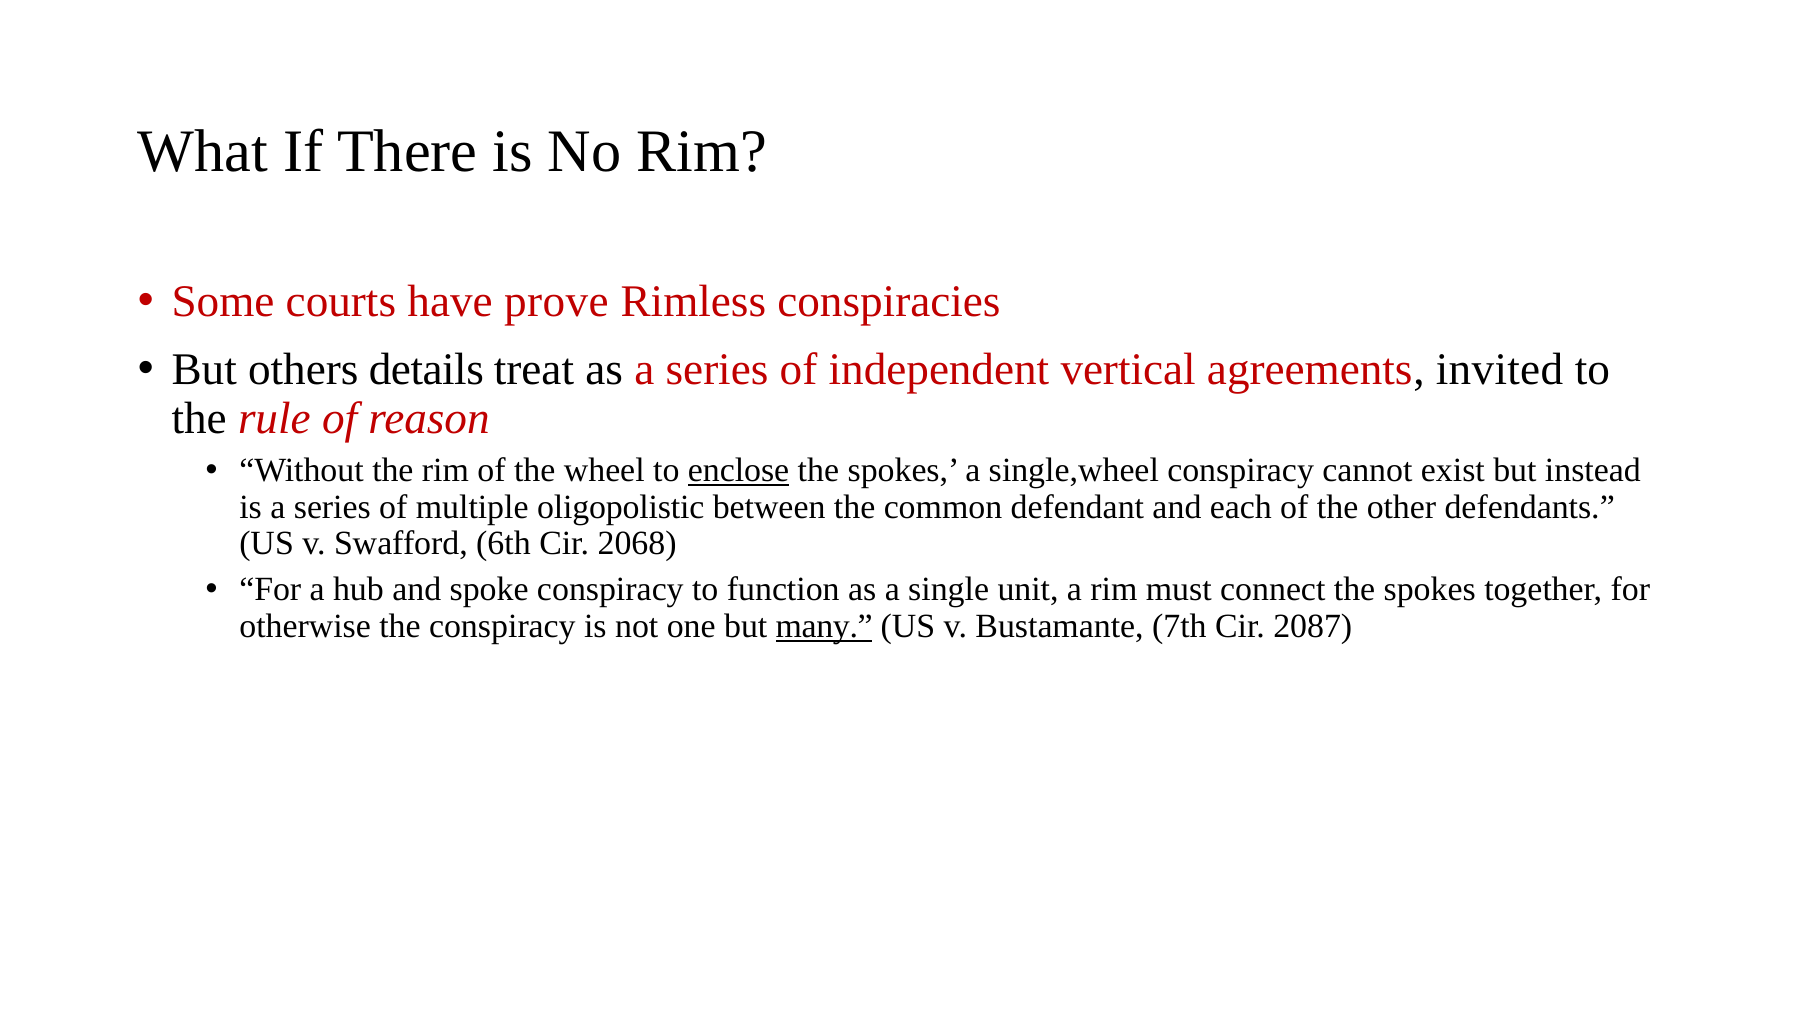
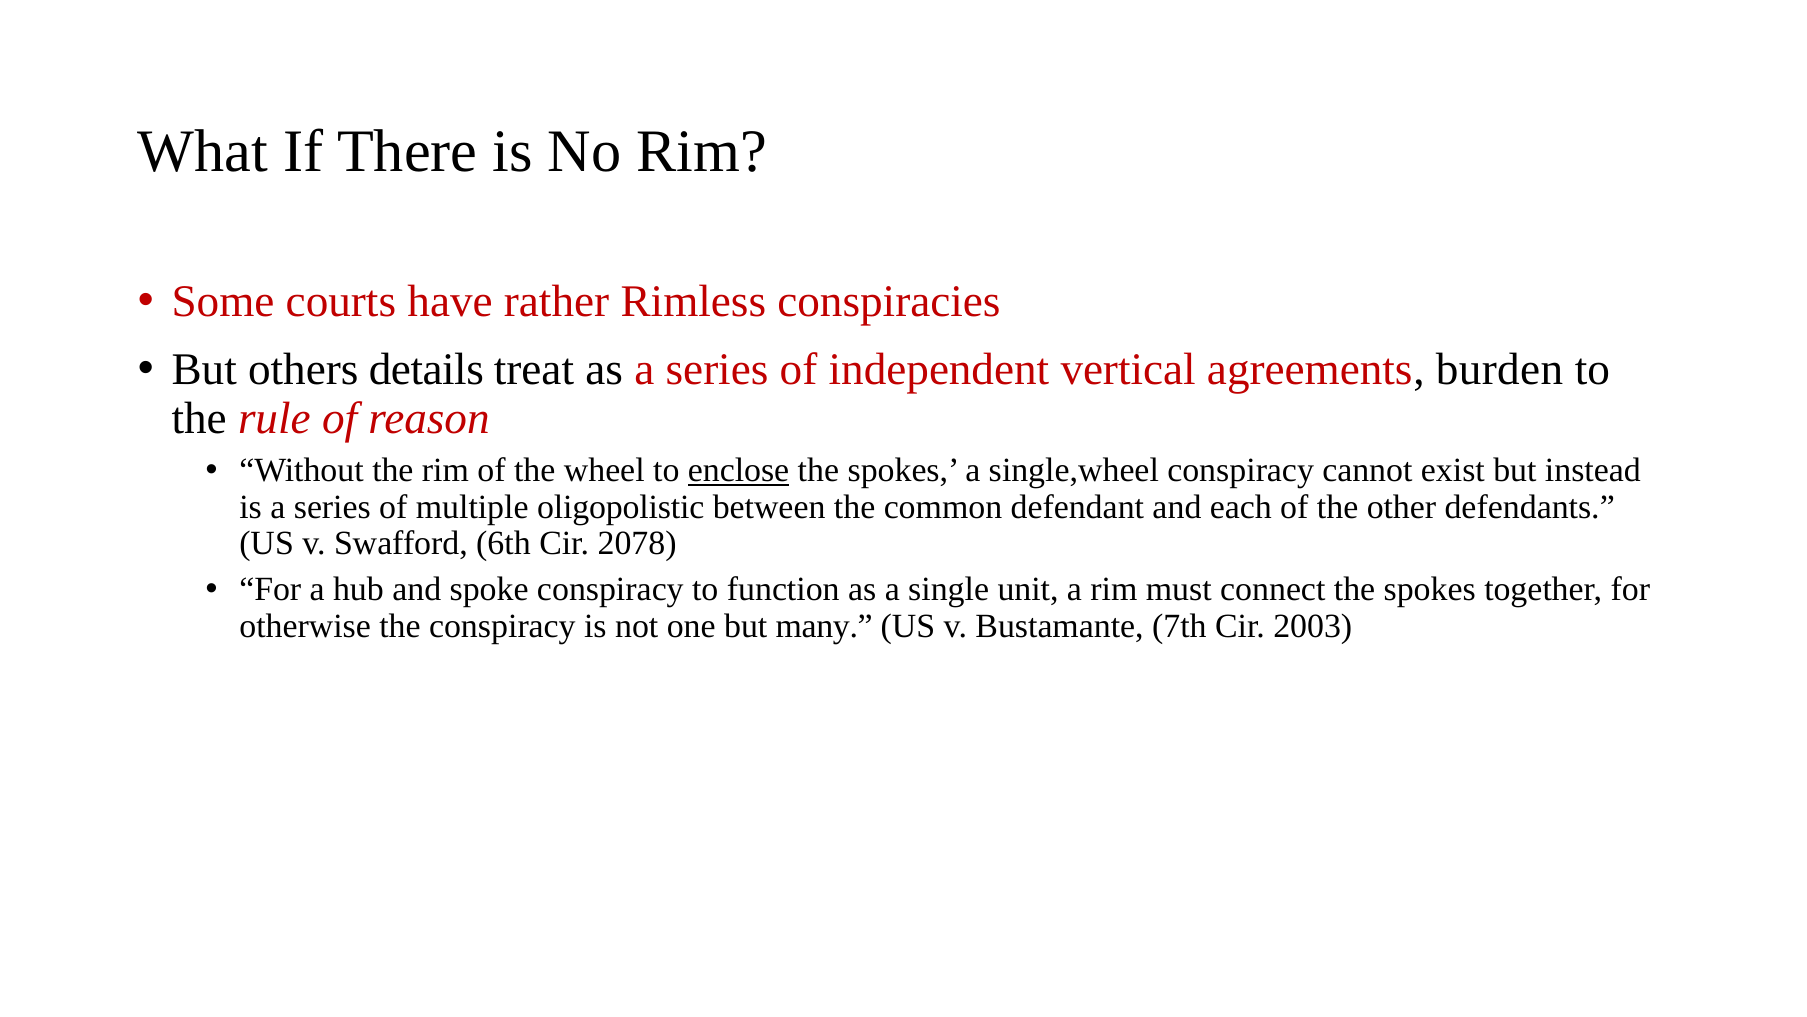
prove: prove -> rather (557, 301)
invited: invited -> burden (1499, 369)
2068: 2068 -> 2078 (637, 543)
many underline: present -> none (824, 626)
2087: 2087 -> 2003 (1313, 626)
